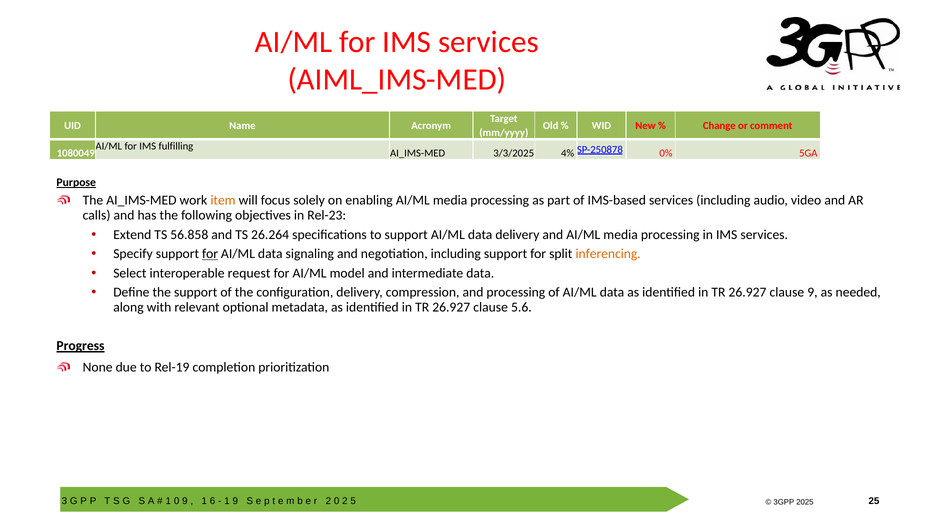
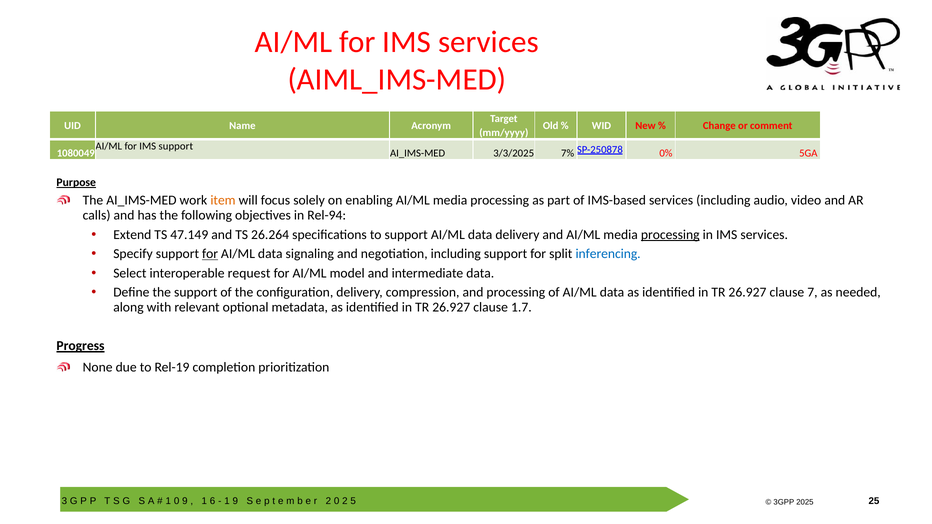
IMS fulfilling: fulfilling -> support (176, 146)
4%: 4% -> 7% (568, 153)
Rel-23: Rel-23 -> Rel-94 (327, 215)
56.858: 56.858 -> 47.149 (189, 235)
processing underline: none -> present (670, 235)
inferencing colour: orange -> blue (608, 254)
clause 9: 9 -> 7 (812, 292)
5.6: 5.6 -> 1.7 (521, 308)
